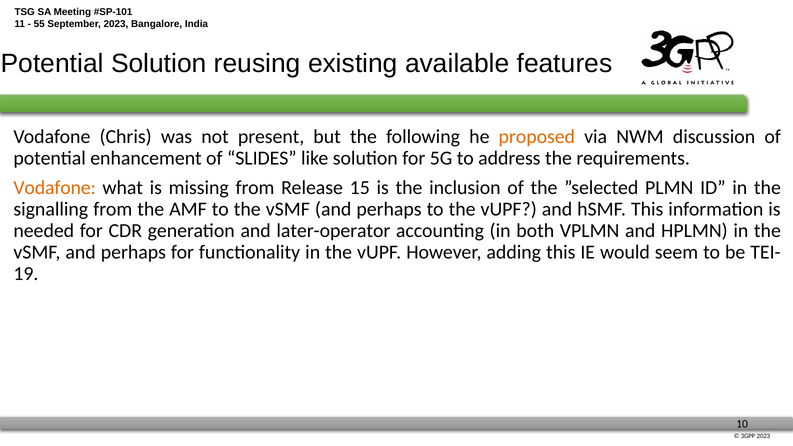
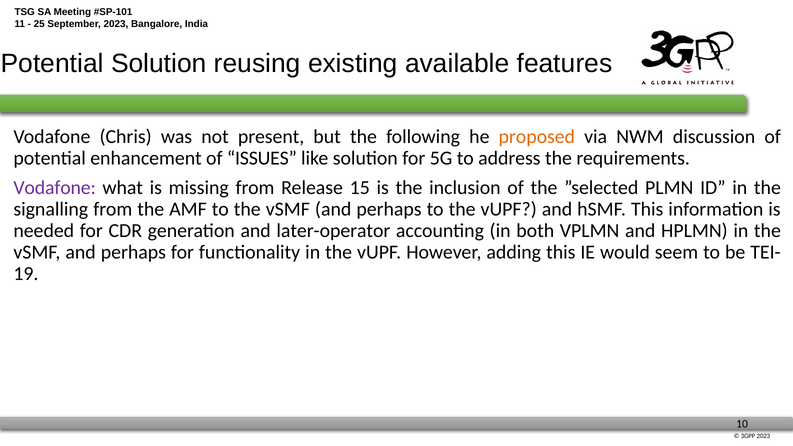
55: 55 -> 25 (39, 24)
SLIDES: SLIDES -> ISSUES (262, 158)
Vodafone colour: orange -> purple (55, 188)
